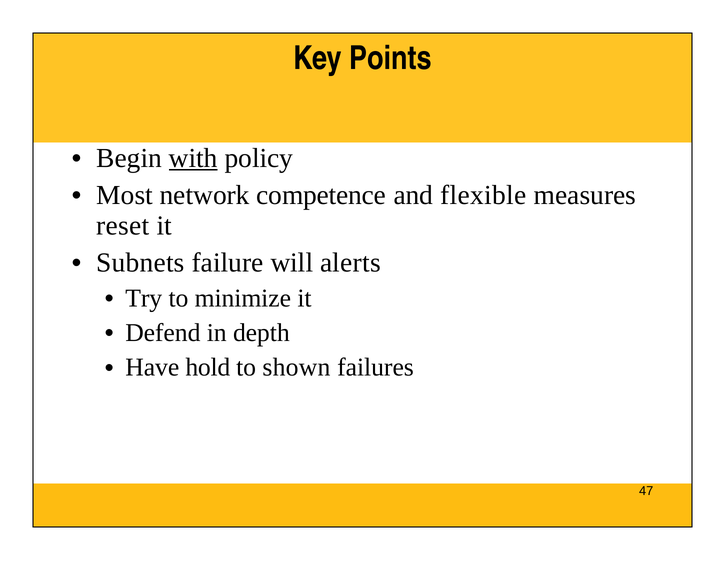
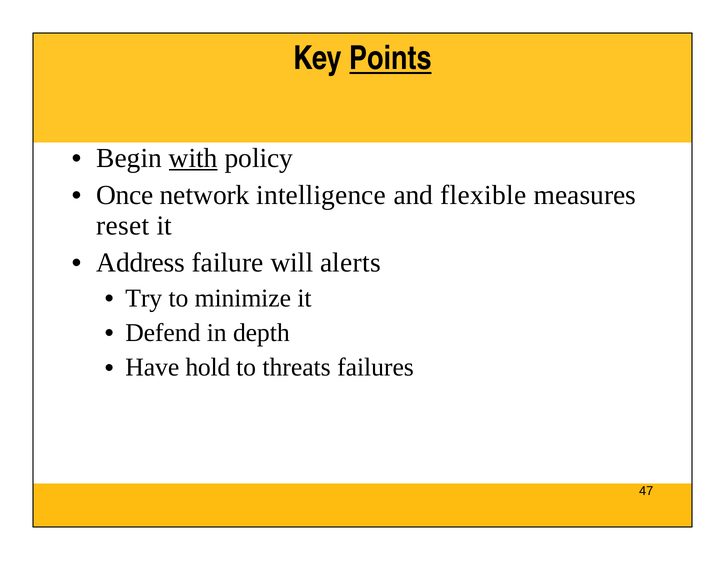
Points underline: none -> present (391, 59)
Most: Most -> Once (125, 195)
competence: competence -> intelligence (321, 195)
Subnets: Subnets -> Address (141, 263)
shown: shown -> threats (297, 367)
